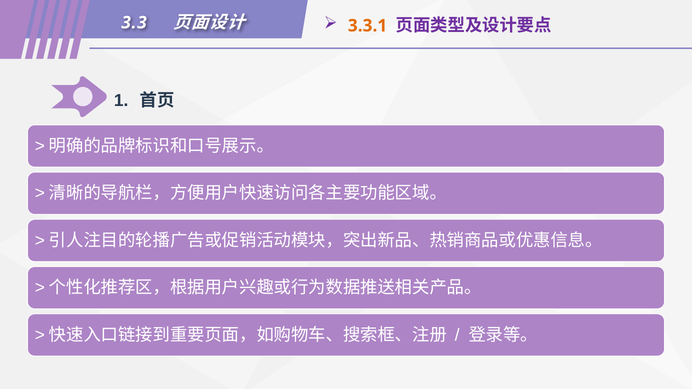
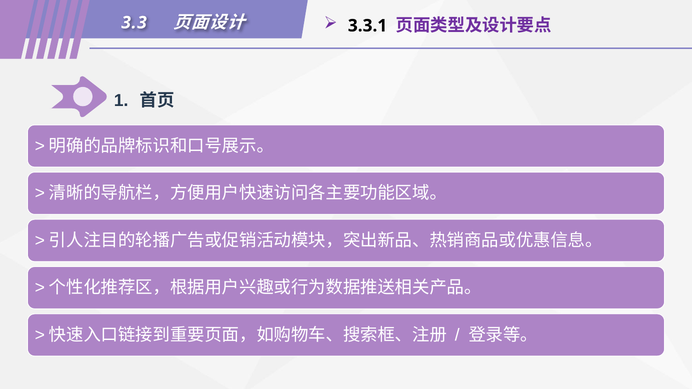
3.3.1 colour: orange -> black (368, 26)
